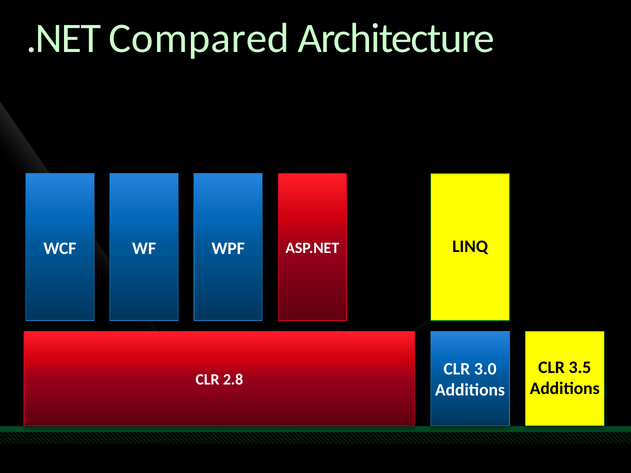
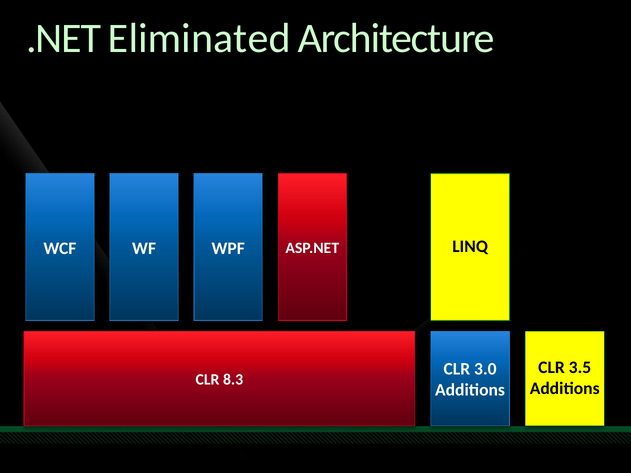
Compared: Compared -> Eliminated (199, 38)
2.8: 2.8 -> 8.3 (233, 380)
